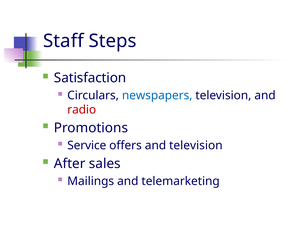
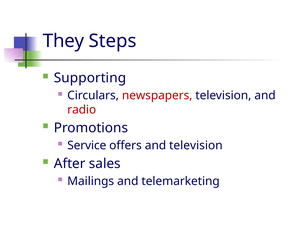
Staff: Staff -> They (64, 41)
Satisfaction: Satisfaction -> Supporting (90, 78)
newspapers colour: blue -> red (157, 95)
